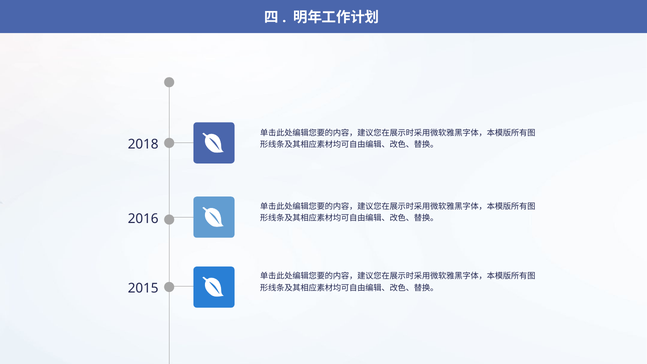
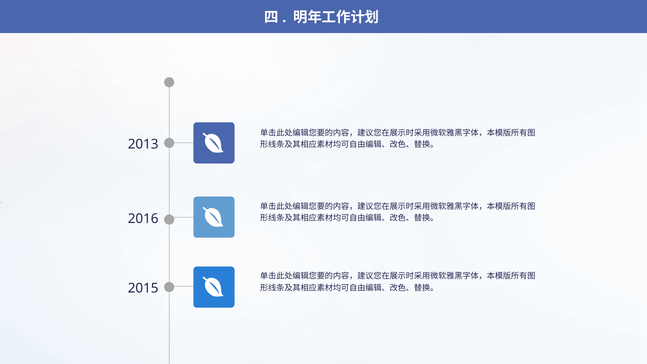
2018: 2018 -> 2013 (143, 144)
